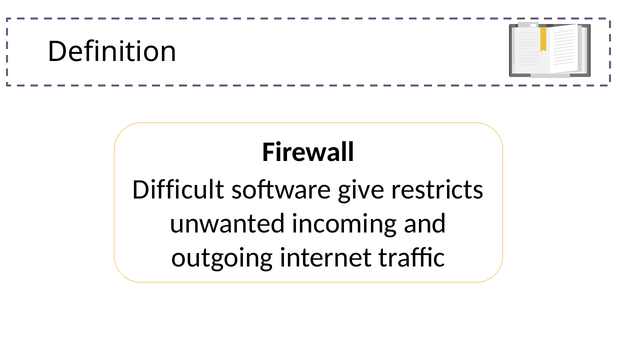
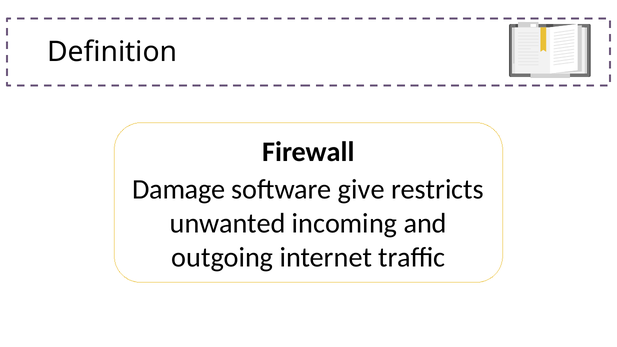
Difficult: Difficult -> Damage (179, 189)
